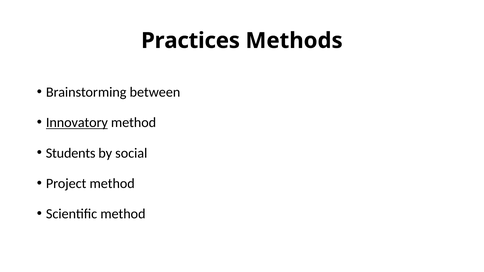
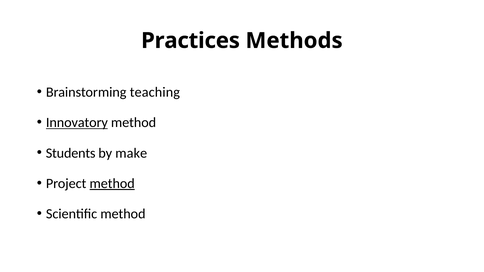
between: between -> teaching (155, 92)
social: social -> make (131, 153)
method underline: none -> present (112, 184)
